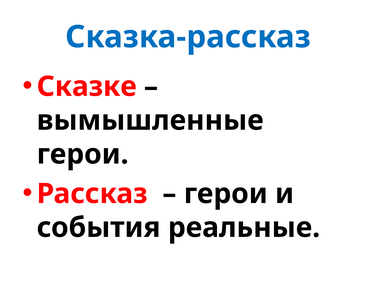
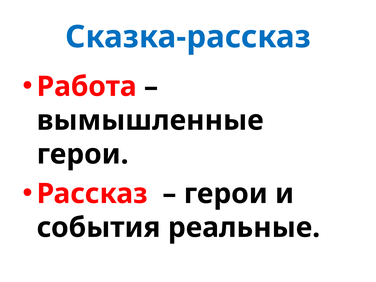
Сказке: Сказке -> Работа (87, 87)
